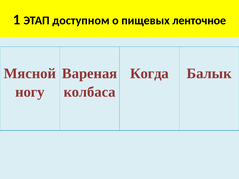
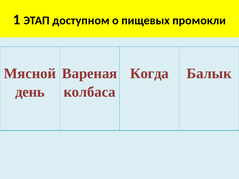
ленточное: ленточное -> промокли (199, 21)
ногу: ногу -> день (30, 92)
